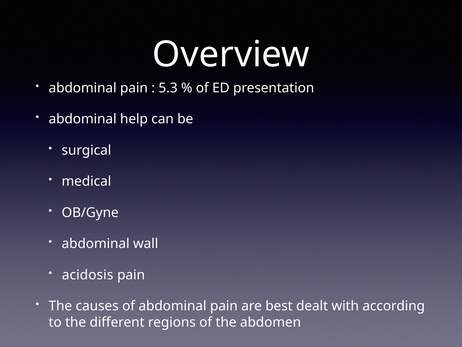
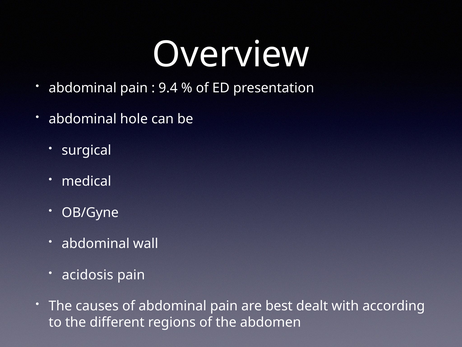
5.3: 5.3 -> 9.4 (168, 88)
help: help -> hole (134, 119)
